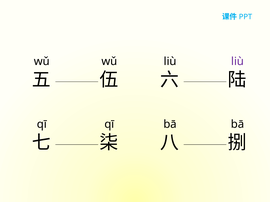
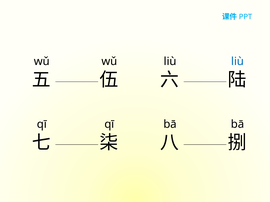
liù colour: purple -> blue (238, 62)
